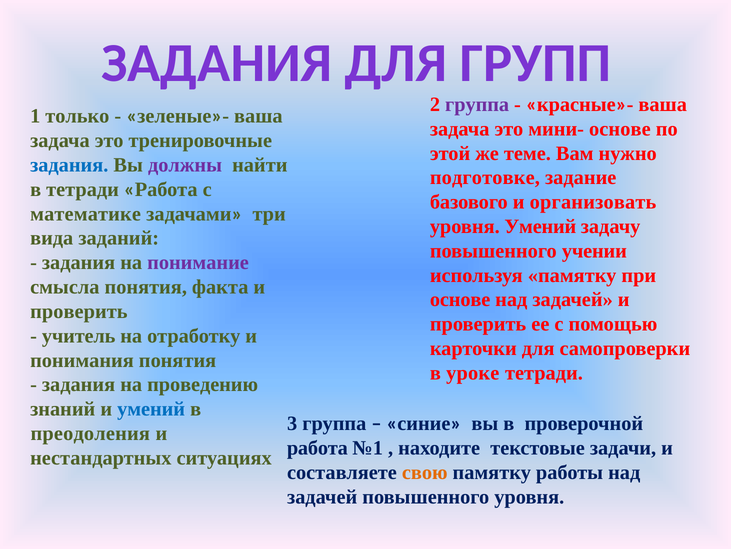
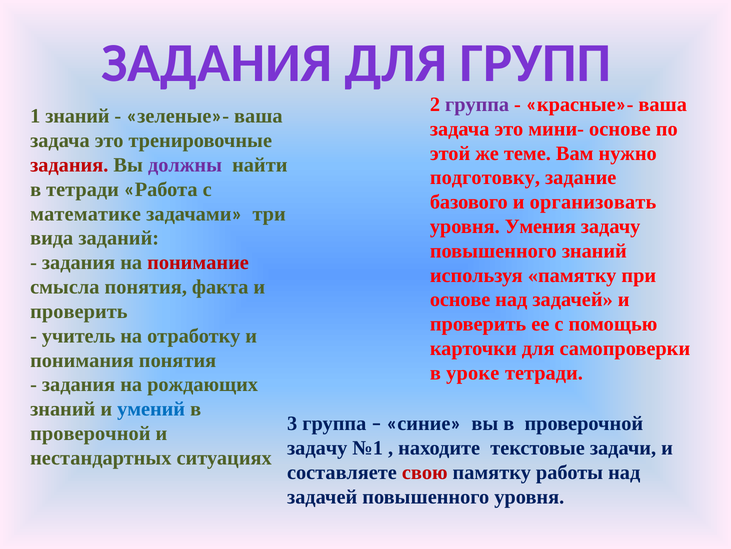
1 только: только -> знаний (77, 116)
задания colour: blue -> red (69, 165)
подготовке: подготовке -> подготовку (485, 177)
уровня Умений: Умений -> Умения (540, 226)
повышенного учении: учении -> знаний (594, 251)
понимание colour: purple -> red (198, 262)
проведению: проведению -> рождающих (203, 384)
преодоления: преодоления -> проверочной (90, 433)
работа: работа -> задачу (317, 448)
свою colour: orange -> red (425, 472)
